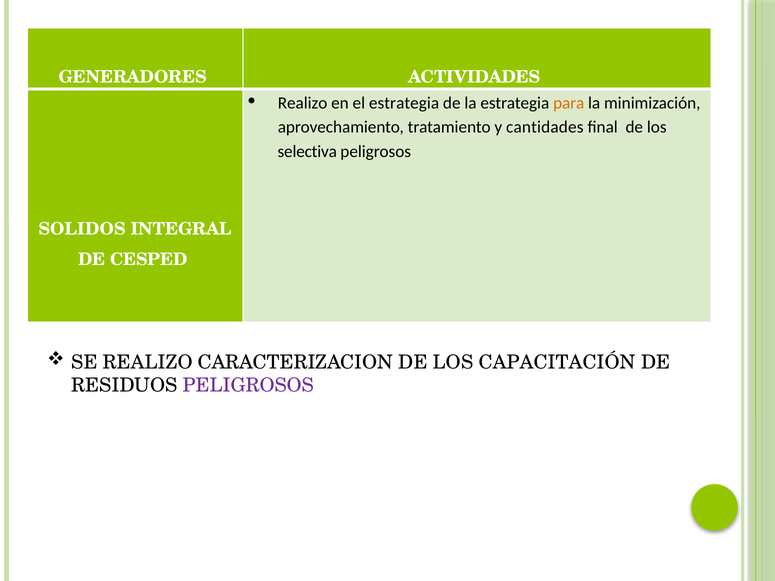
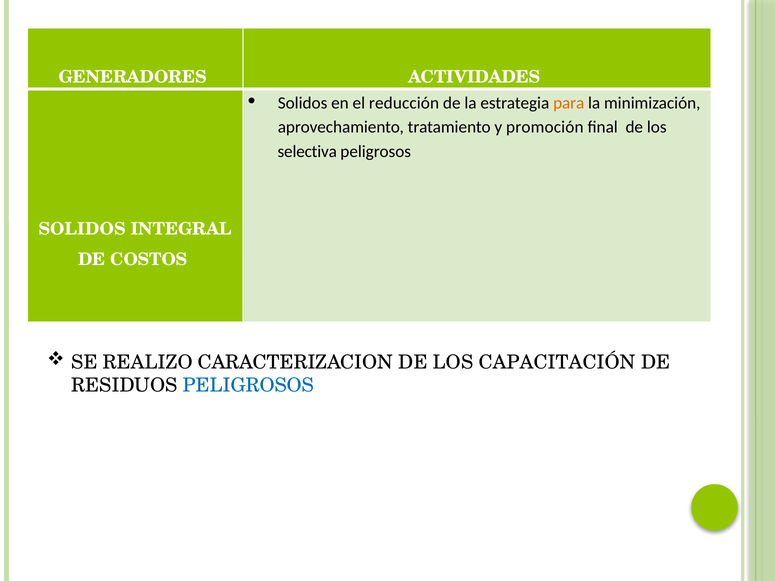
Realizo: Realizo -> Solidos (303, 103)
el estrategia: estrategia -> reducción (404, 103)
cantidades: cantidades -> promoción (545, 127)
CESPED: CESPED -> COSTOS (149, 260)
PELIGROSOS colour: purple -> blue (249, 386)
